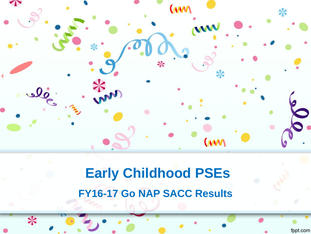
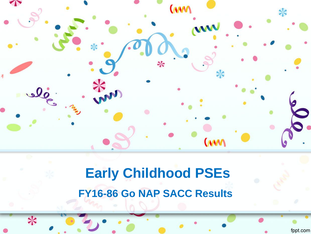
FY16-17: FY16-17 -> FY16-86 (98, 193)
